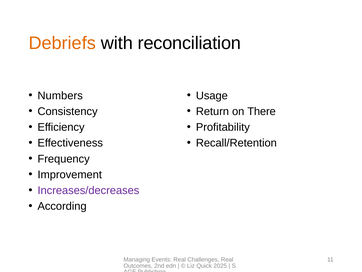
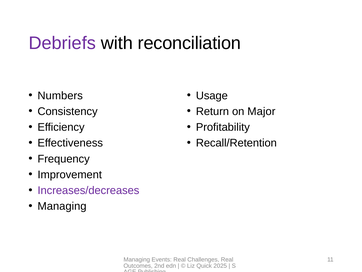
Debriefs colour: orange -> purple (62, 43)
There: There -> Major (261, 111)
According: According -> Managing (62, 206)
